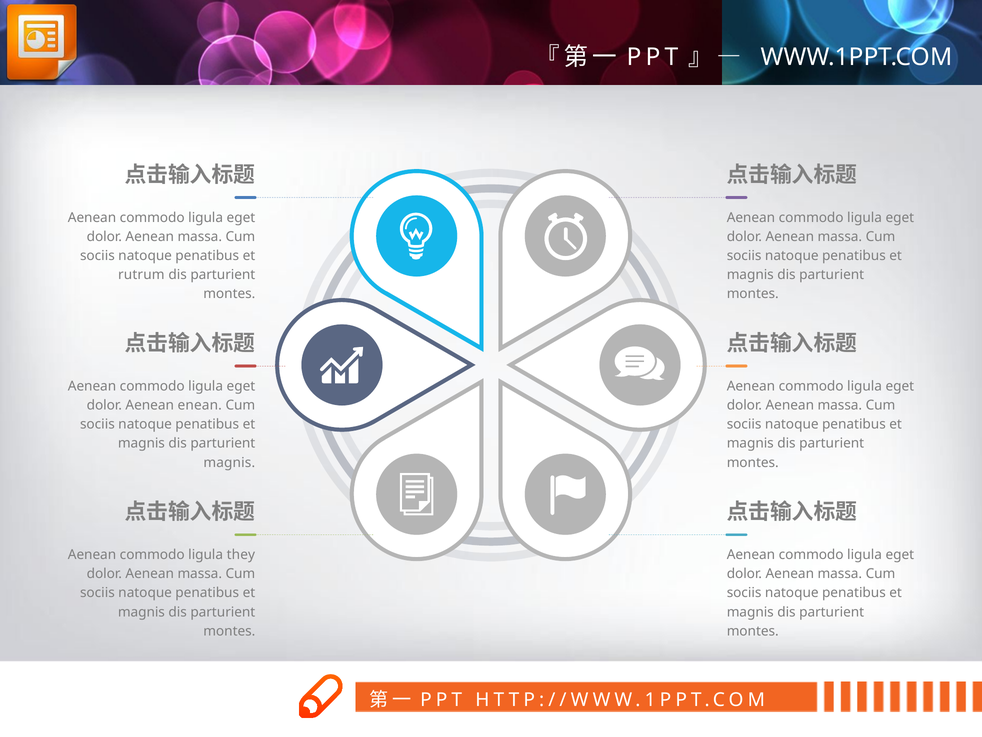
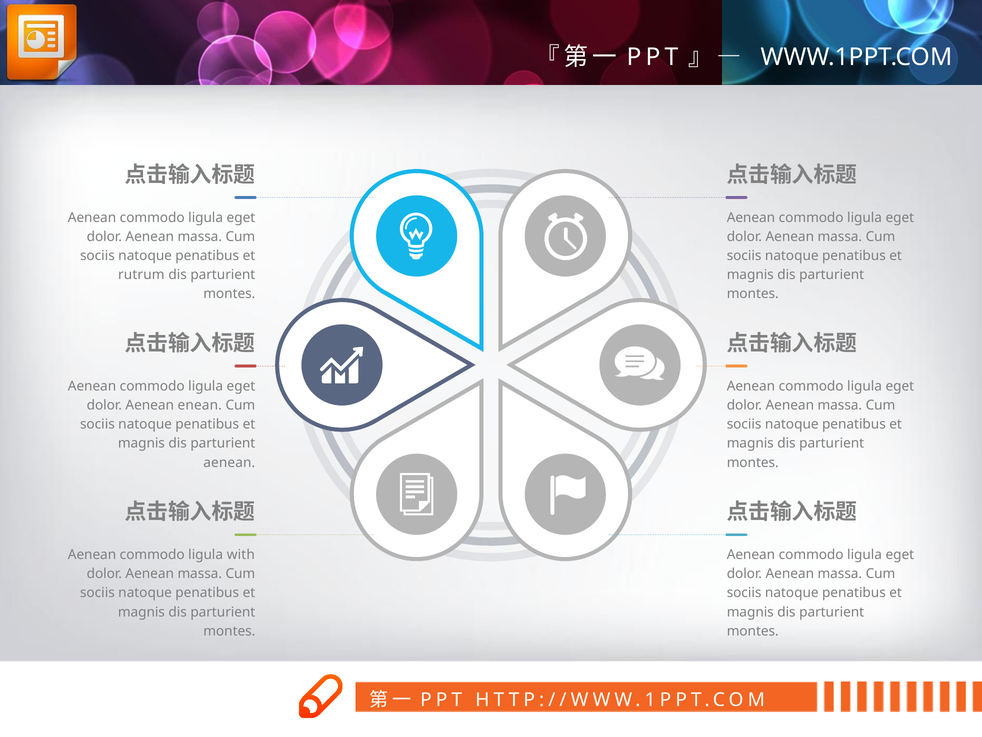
magnis: magnis -> aenean (229, 462)
they: they -> with (241, 554)
